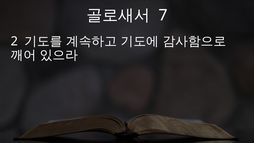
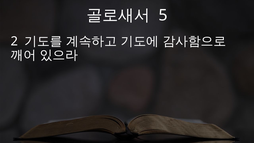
7: 7 -> 5 (163, 15)
